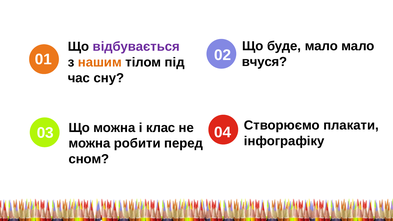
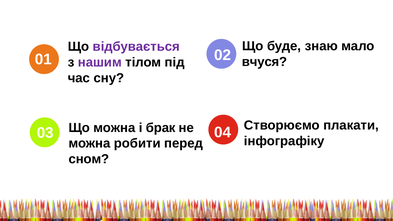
буде мало: мало -> знаю (321, 46)
нашим colour: orange -> purple (100, 62)
клас: клас -> брак (161, 128)
